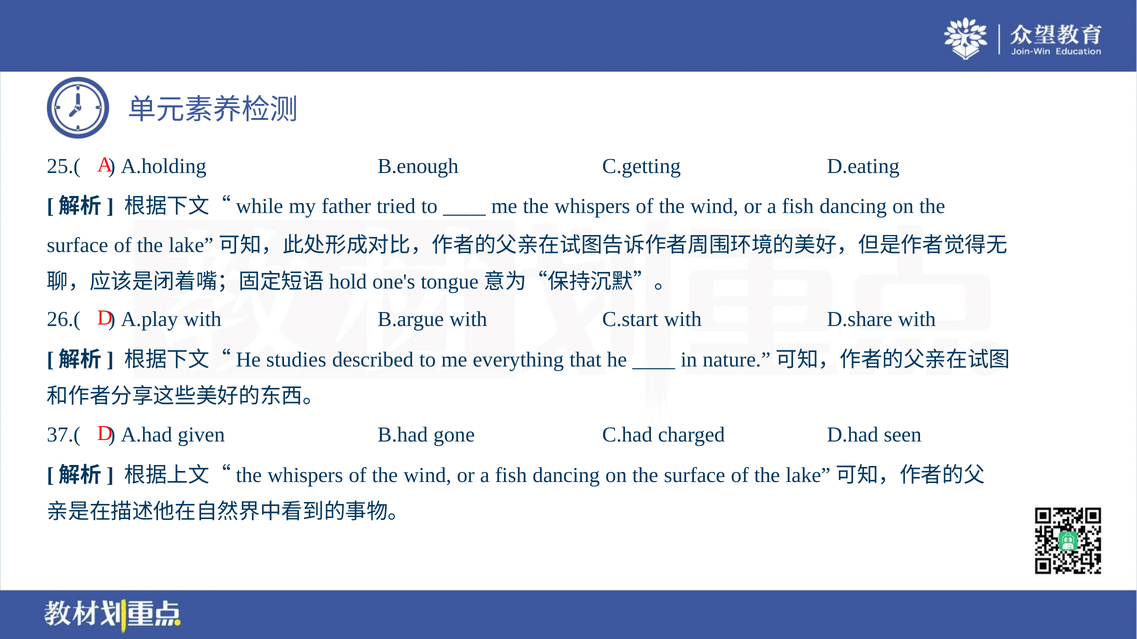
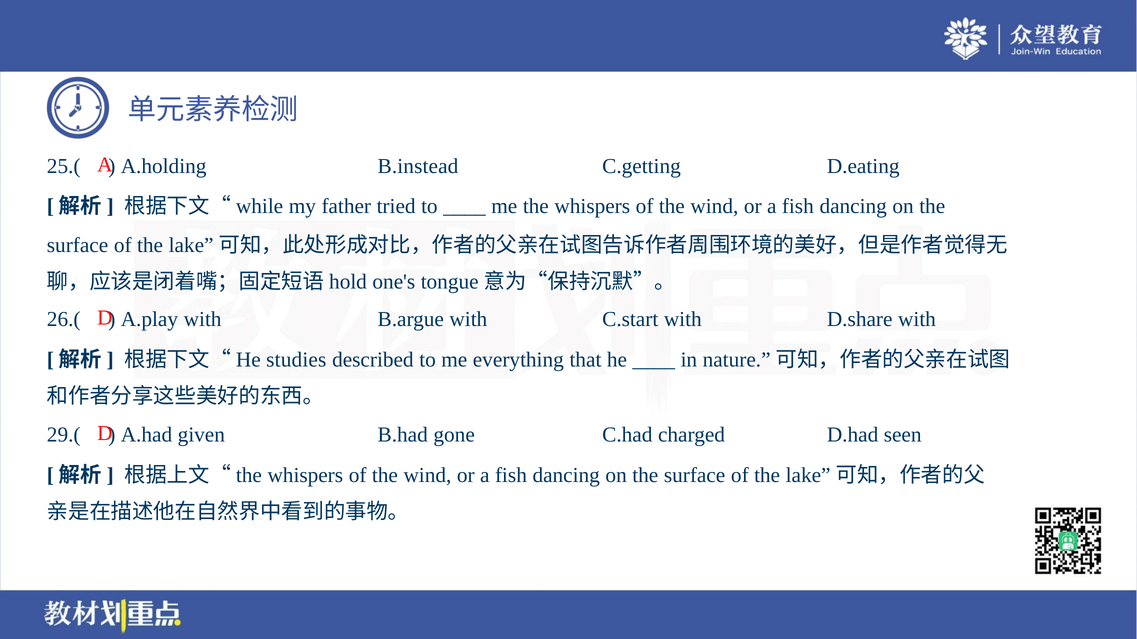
B.enough: B.enough -> B.instead (418, 166)
37.(: 37.( -> 29.( (64, 435)
